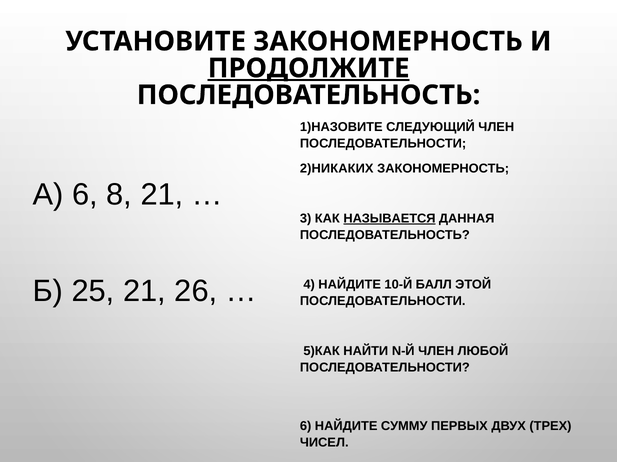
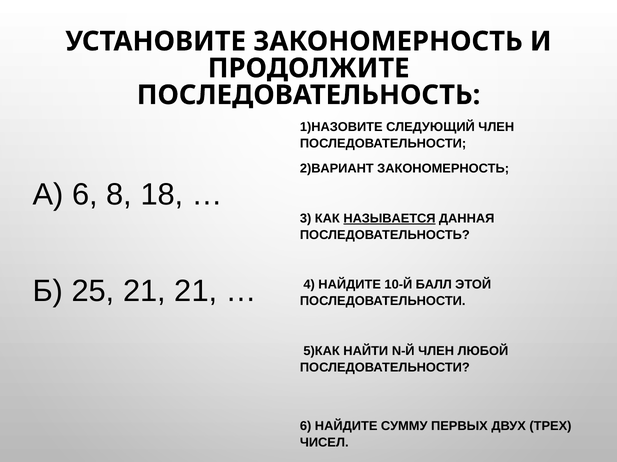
ПРОДОЛЖИТЕ underline: present -> none (309, 68)
2)НИКАКИХ: 2)НИКАКИХ -> 2)ВАРИАНТ (337, 169)
8 21: 21 -> 18 (162, 195)
21 26: 26 -> 21 (196, 292)
